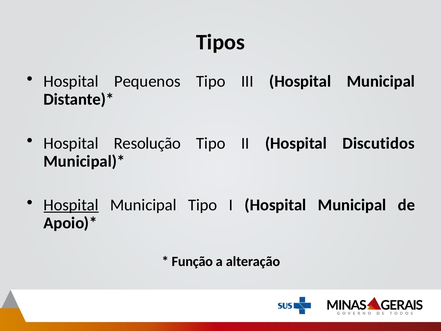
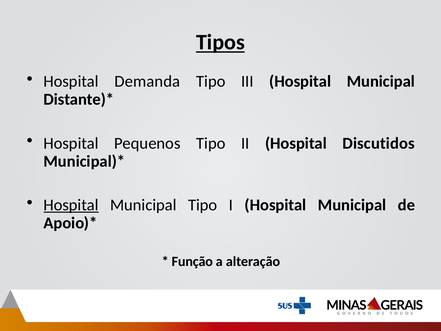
Tipos underline: none -> present (220, 42)
Pequenos: Pequenos -> Demanda (147, 81)
Resolução: Resolução -> Pequenos (147, 143)
